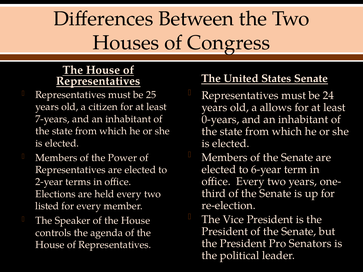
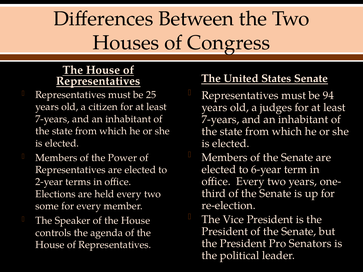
24: 24 -> 94 (328, 96)
allows: allows -> judges (276, 108)
0-years: 0-years -> 7-years (220, 120)
listed: listed -> some (47, 206)
